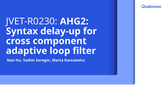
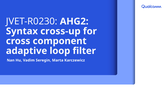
delay-up: delay-up -> cross-up (60, 31)
